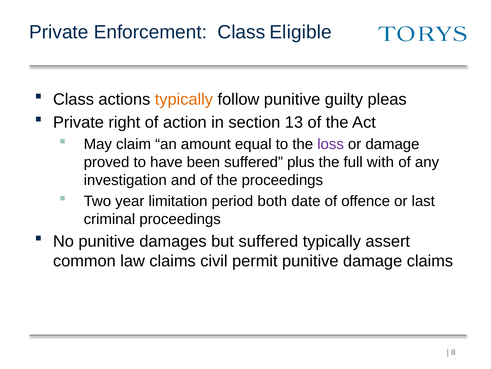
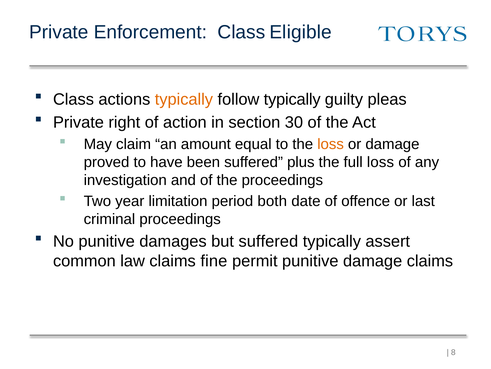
follow punitive: punitive -> typically (292, 99)
13: 13 -> 30 (294, 122)
loss colour: purple -> orange (331, 144)
full with: with -> loss (380, 162)
civil: civil -> fine (214, 261)
